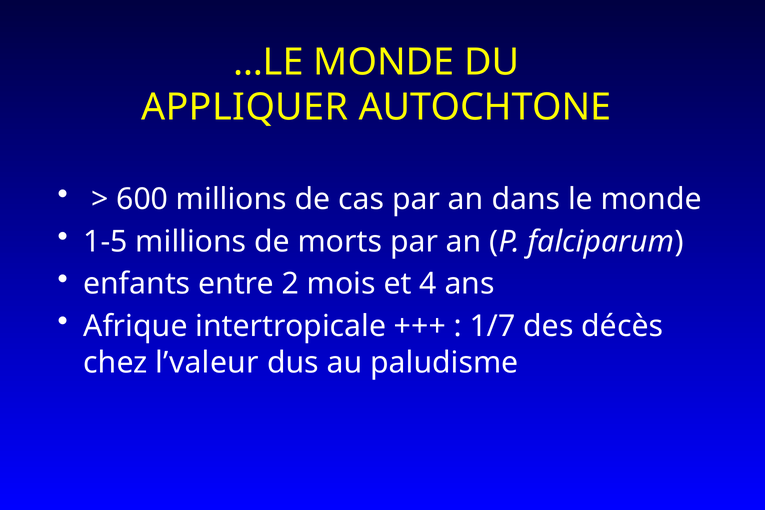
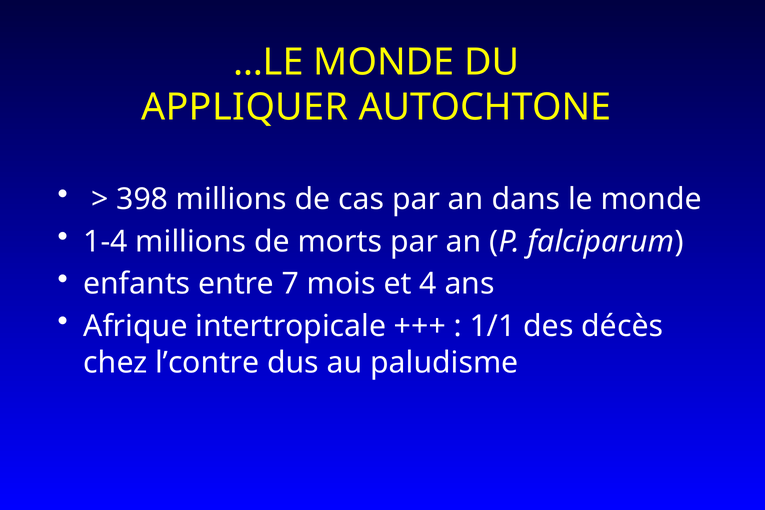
600: 600 -> 398 (142, 199)
1-5: 1-5 -> 1-4 (105, 242)
2: 2 -> 7 (290, 284)
1/7: 1/7 -> 1/1 (493, 326)
l’valeur: l’valeur -> l’contre (207, 363)
